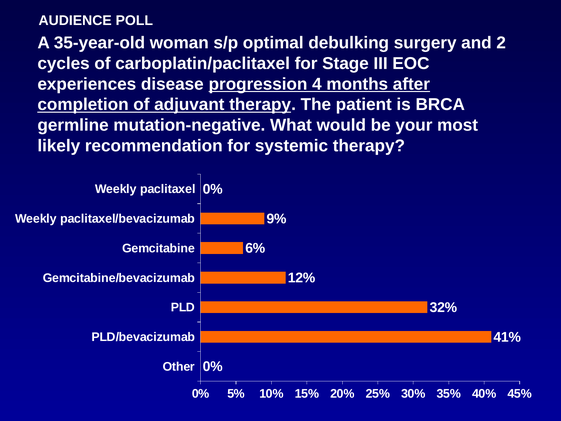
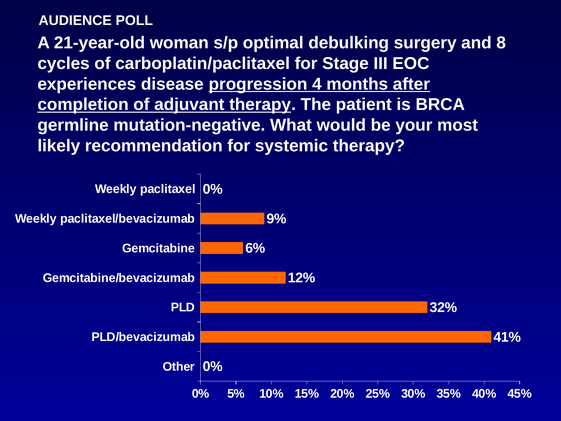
35-year-old: 35-year-old -> 21-year-old (99, 43)
2: 2 -> 8 (501, 43)
